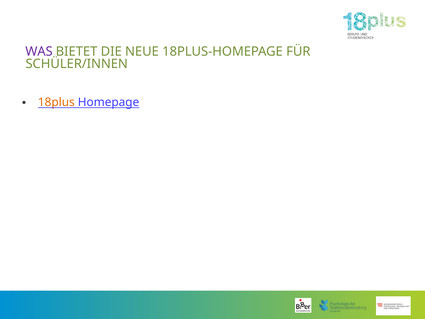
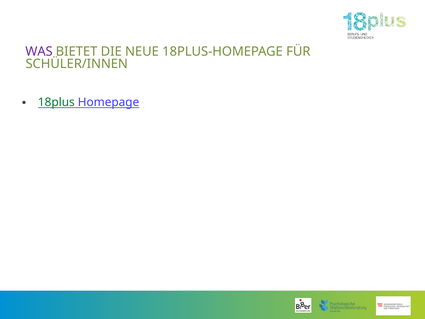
18plus colour: orange -> green (56, 102)
